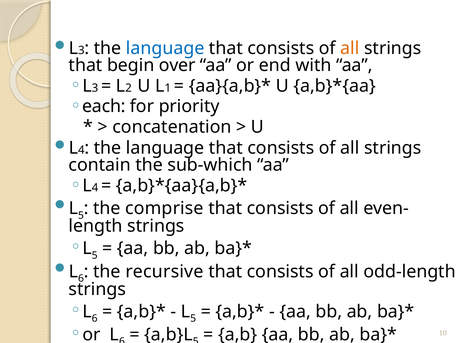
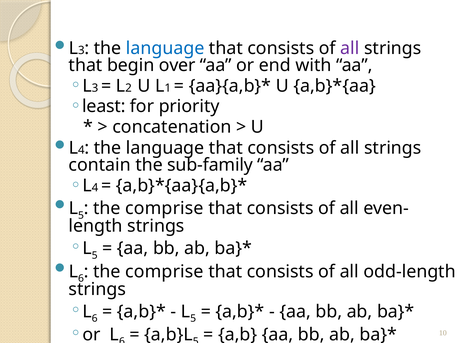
all colour: orange -> purple (350, 48)
each: each -> least (104, 107)
sub-which: sub-which -> sub-family (210, 165)
recursive: recursive -> comprise (164, 272)
